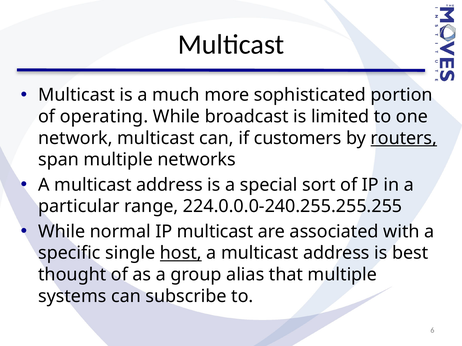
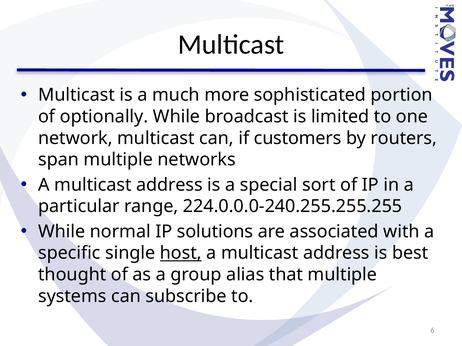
operating: operating -> optionally (104, 117)
routers underline: present -> none (404, 138)
IP multicast: multicast -> solutions (215, 232)
